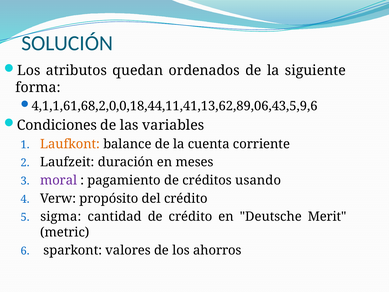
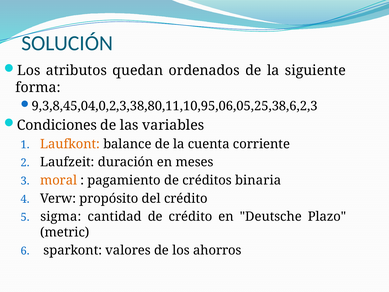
4,1,1,61,68,2,0,0,18,44,11,41,13,62,89,06,43,5,9,6: 4,1,1,61,68,2,0,0,18,44,11,41,13,62,89,06,43,5,9,6 -> 9,3,8,45,04,0,2,3,38,80,11,10,95,06,05,25,38,6,2,3 (175, 106)
moral colour: purple -> orange (59, 180)
usando: usando -> binaria (258, 180)
Merit: Merit -> Plazo (327, 216)
